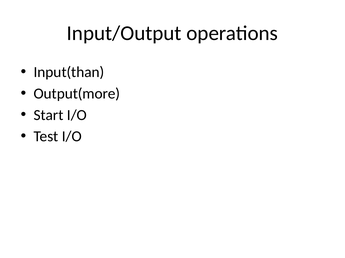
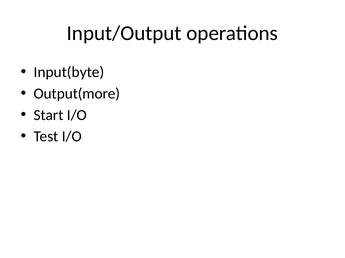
Input(than: Input(than -> Input(byte (69, 72)
